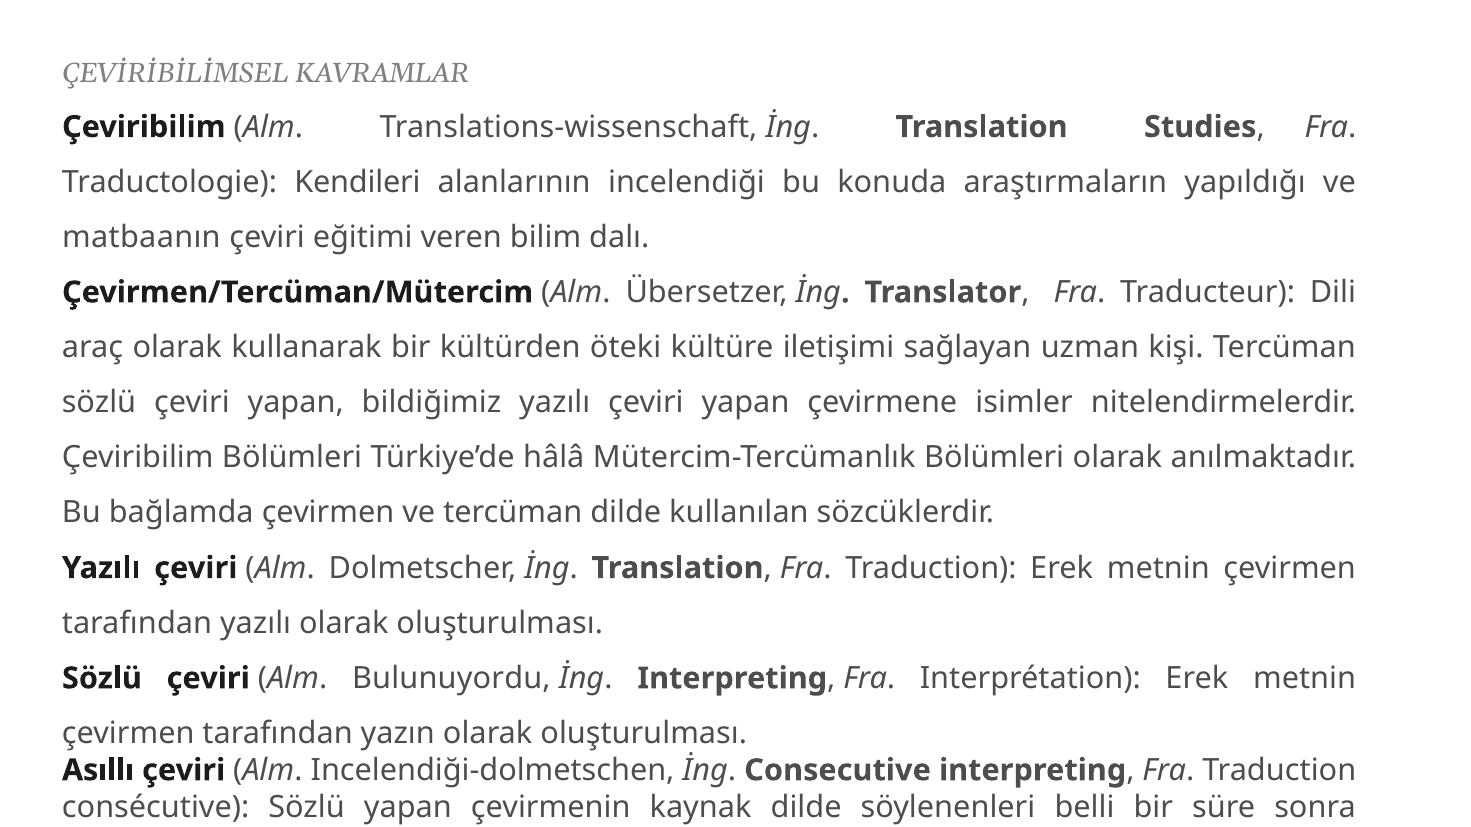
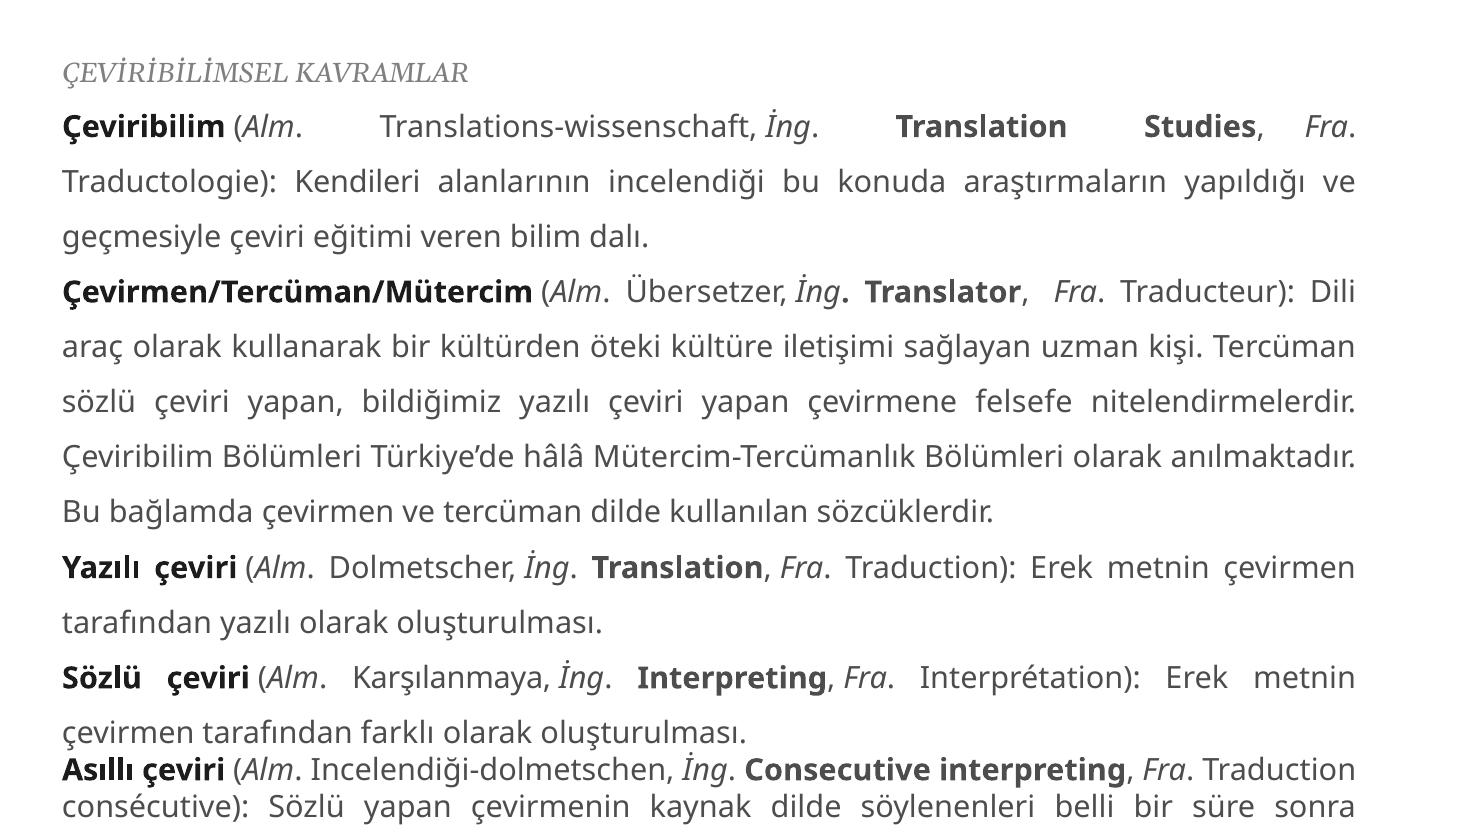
matbaanın: matbaanın -> geçmesiyle (142, 237)
isimler: isimler -> felsefe (1024, 403)
Bulunuyordu: Bulunuyordu -> Karşılanmaya (452, 679)
yazın: yazın -> farklı (398, 734)
